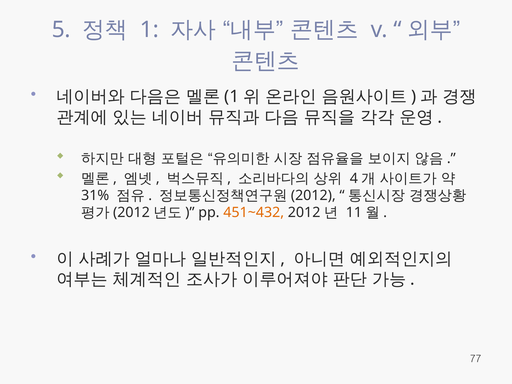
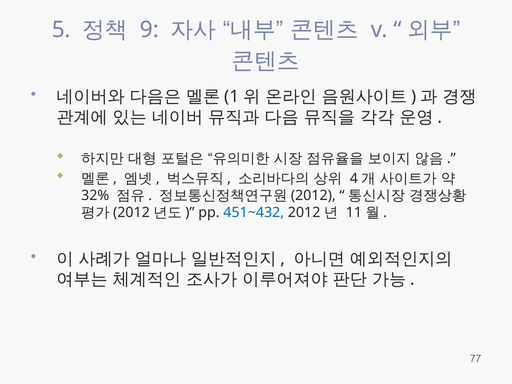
1: 1 -> 9 (150, 30)
31%: 31% -> 32% (95, 195)
451~432 colour: orange -> blue (254, 212)
